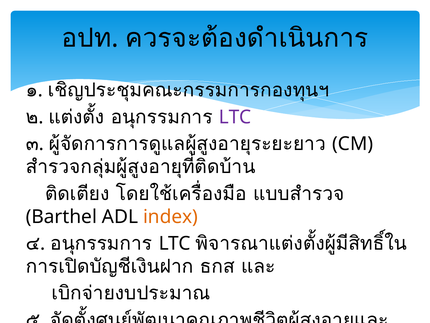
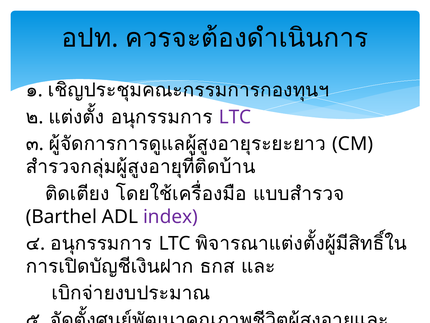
index colour: orange -> purple (170, 216)
